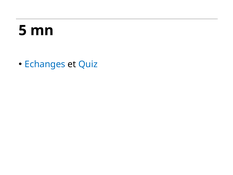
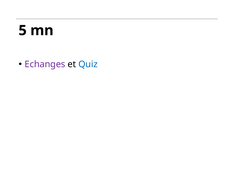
Echanges colour: blue -> purple (45, 64)
